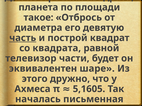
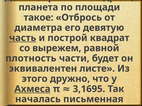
со квадрата: квадрата -> вырежем (57, 48)
телевизор: телевизор -> плотность (31, 59)
шаре: шаре -> листе (97, 69)
Ахмеса underline: none -> present (32, 89)
5,1605: 5,1605 -> 3,1695 (89, 89)
